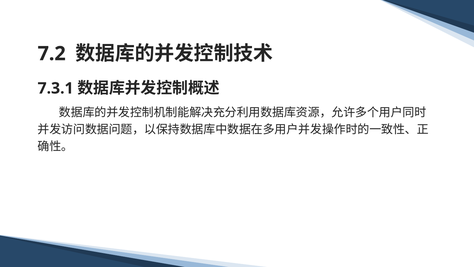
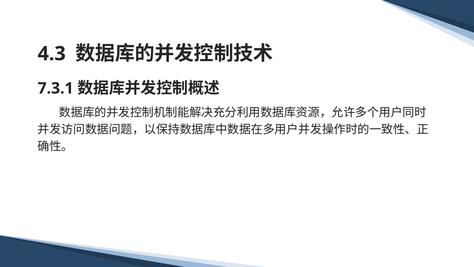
7.2: 7.2 -> 4.3 (52, 54)
